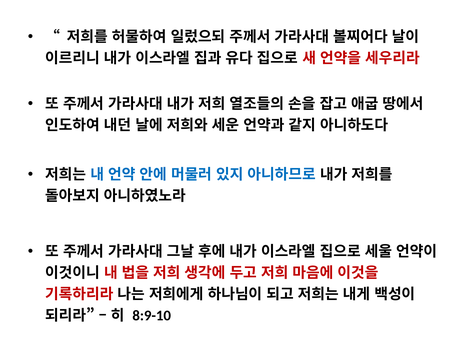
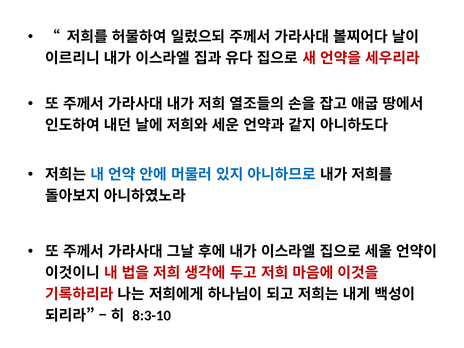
8:9-10: 8:9-10 -> 8:3-10 (152, 316)
